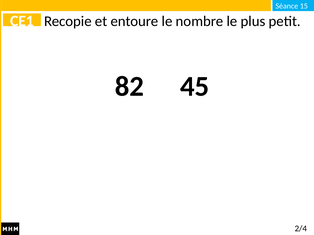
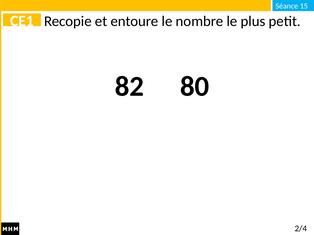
45: 45 -> 80 (195, 87)
